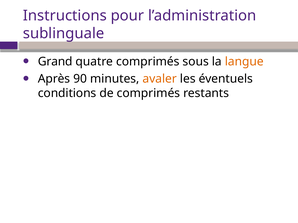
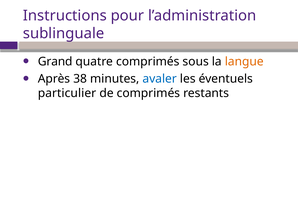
90: 90 -> 38 (80, 79)
avaler colour: orange -> blue (160, 79)
conditions: conditions -> particulier (67, 93)
